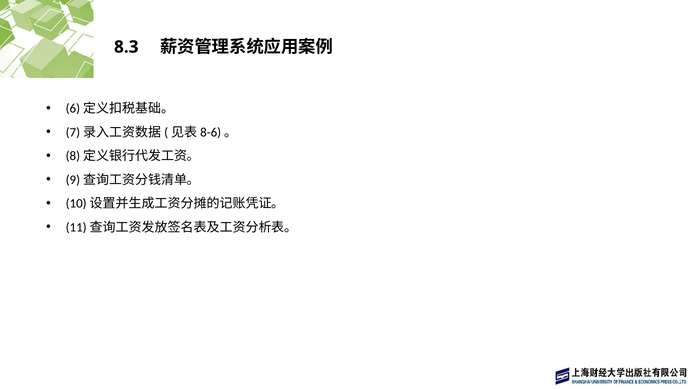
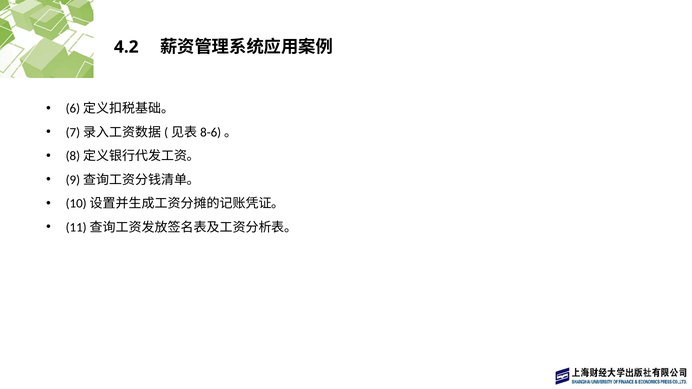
8.3: 8.3 -> 4.2 (126, 47)
